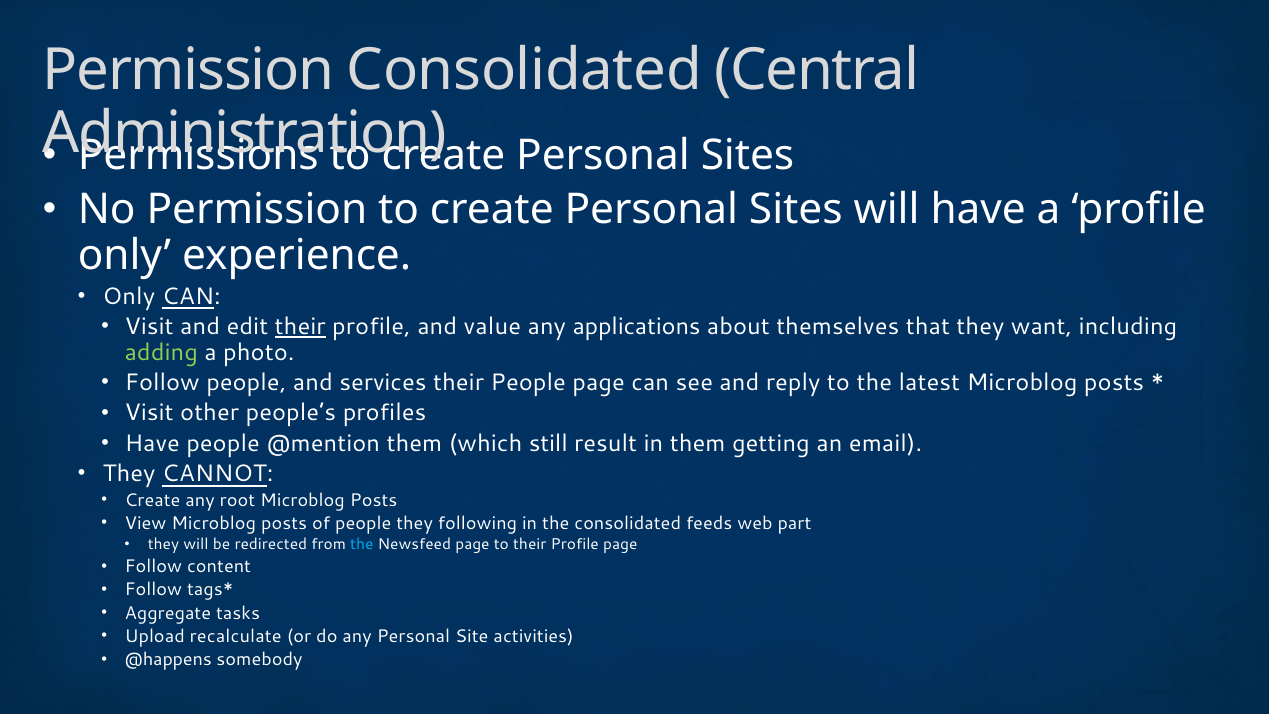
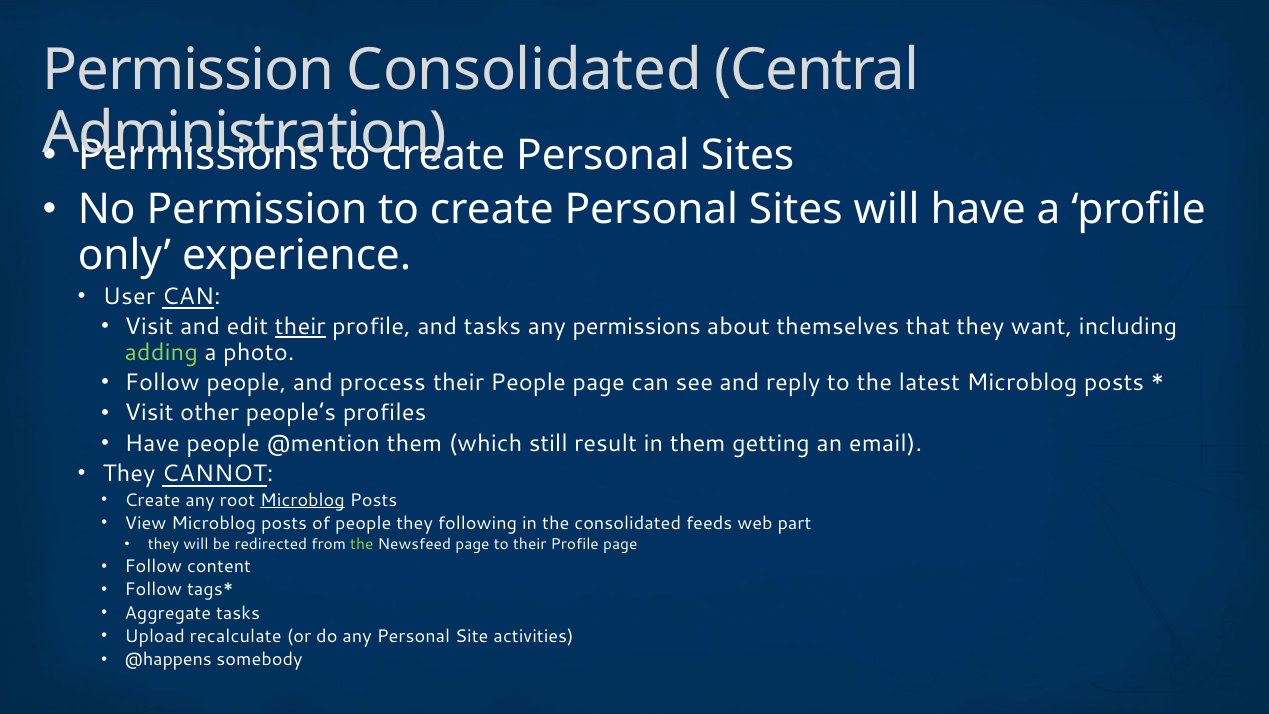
Only: Only -> User (129, 296)
and value: value -> tasks (492, 326)
any applications: applications -> permissions (637, 326)
services: services -> process (383, 382)
Microblog underline: none -> present (303, 500)
the colour: light blue -> light green (362, 544)
